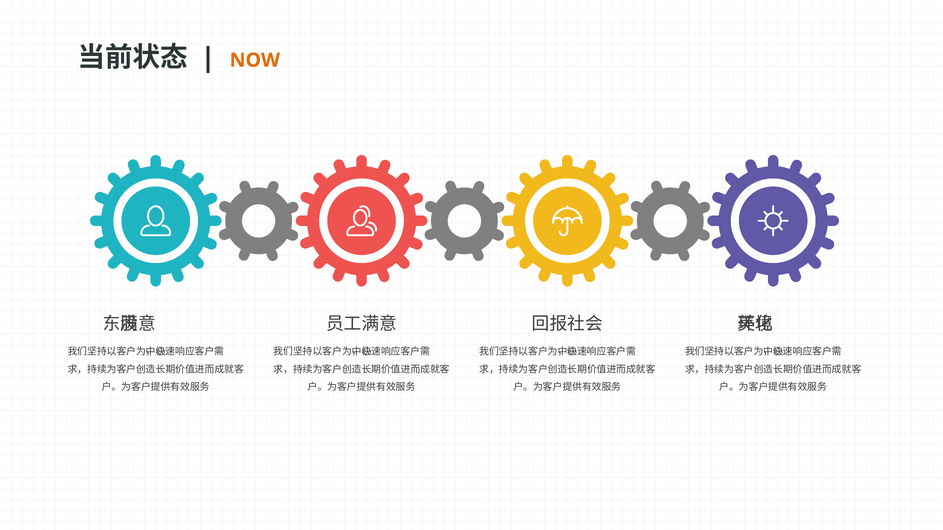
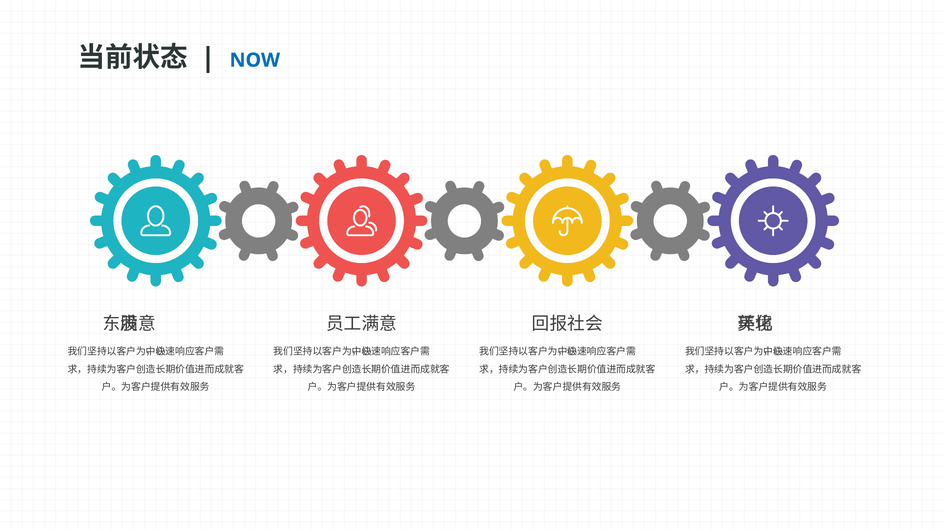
NOW colour: orange -> blue (255, 60)
